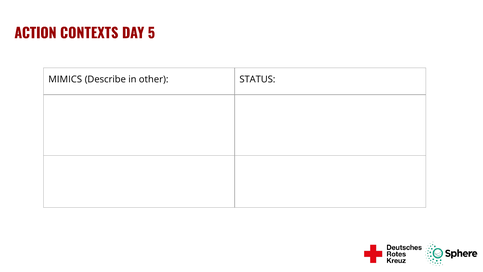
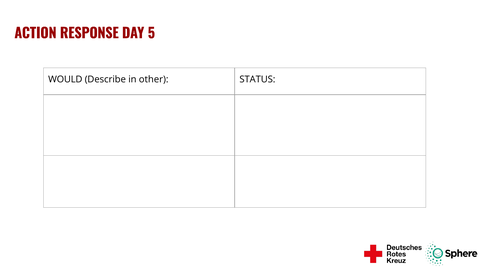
CONTEXTS: CONTEXTS -> RESPONSE (89, 34)
MIMICS: MIMICS -> WOULD (65, 79)
